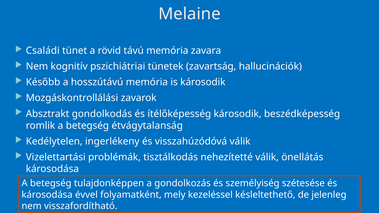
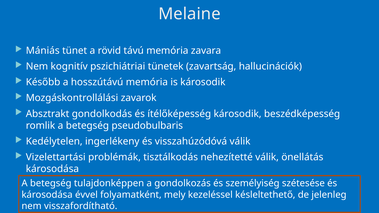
Családi: Családi -> Mániás (43, 51)
étvágytalanság: étvágytalanság -> pseudobulbaris (147, 126)
